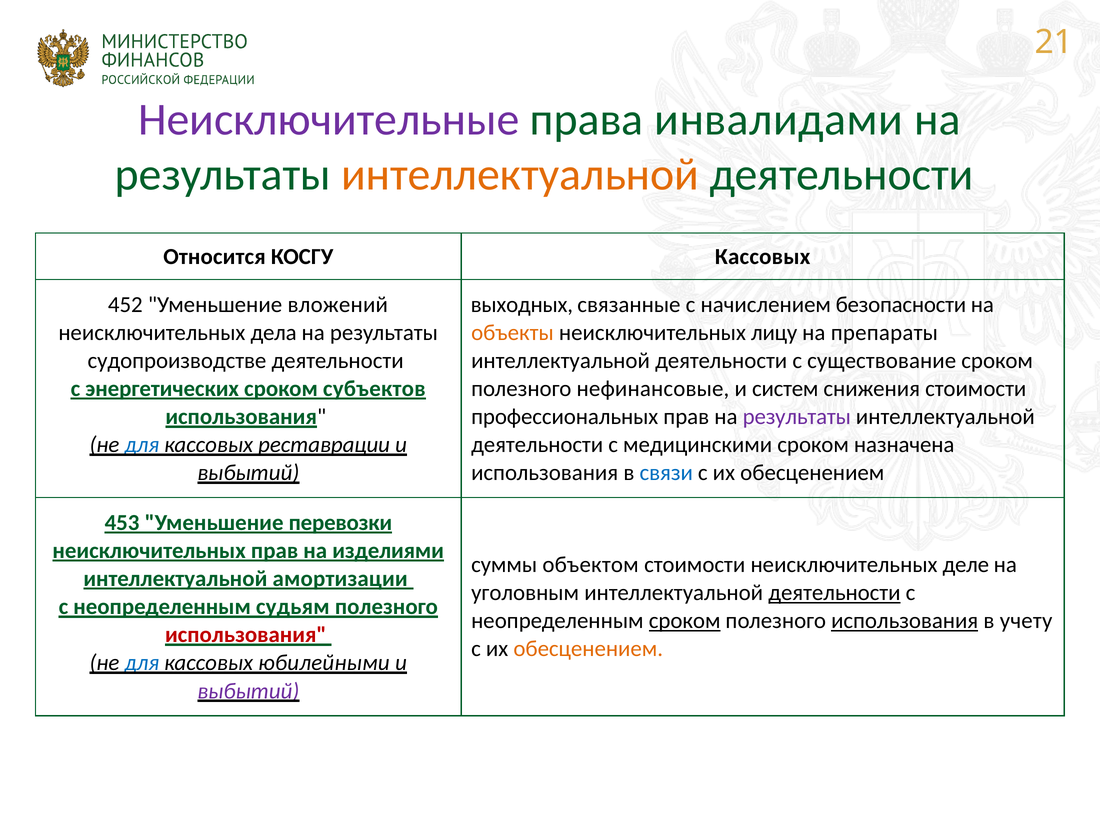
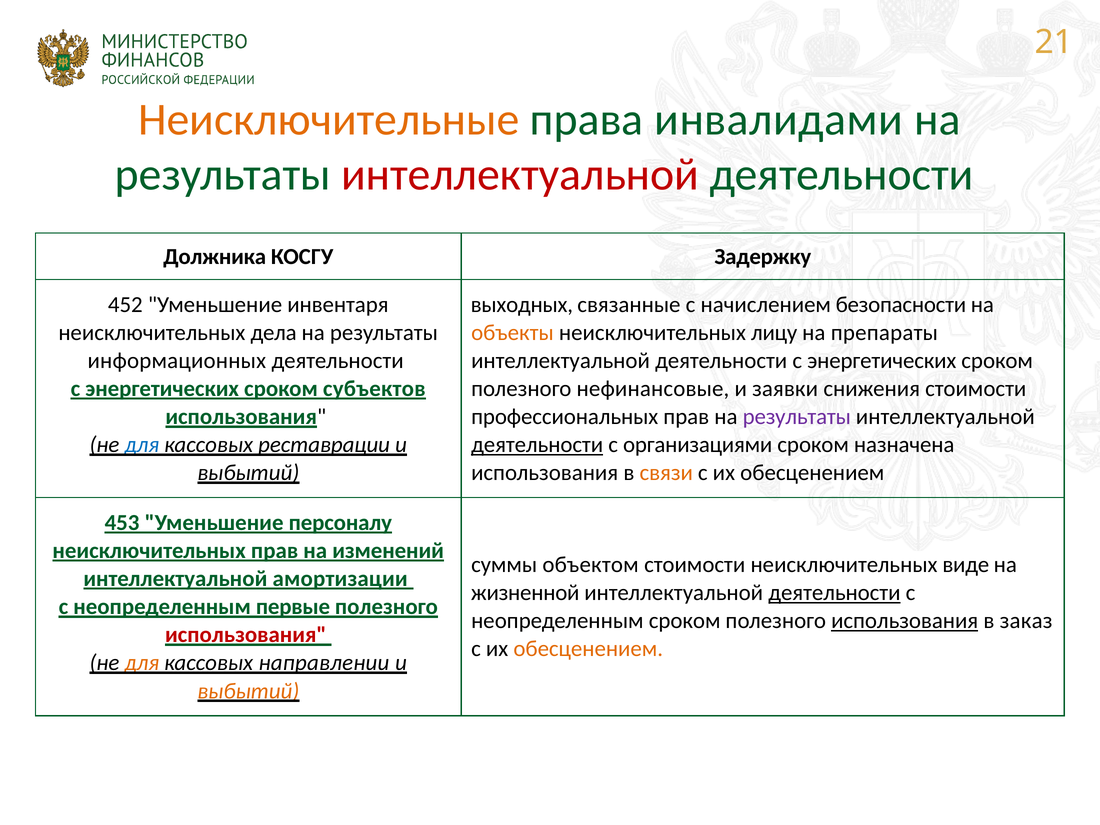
Неисключительные colour: purple -> orange (329, 120)
интеллектуальной colour: orange -> red (520, 175)
Относится: Относится -> Должника (215, 256)
КОСГУ Кассовых: Кассовых -> Задержку (763, 256)
вложений: вложений -> инвентаря (338, 305)
судопроизводстве: судопроизводстве -> информационных (177, 361)
интеллектуальной деятельности с существование: существование -> энергетических (882, 361)
систем: систем -> заявки (785, 389)
деятельности underline: none -> present (537, 445)
медицинскими: медицинскими -> организациями (698, 445)
связи colour: blue -> orange (666, 473)
перевозки: перевозки -> персоналу (340, 523)
изделиями: изделиями -> изменений (388, 551)
деле: деле -> виде (966, 565)
уголовным: уголовным -> жизненной (525, 593)
судьям: судьям -> первые (293, 607)
сроком underline: present -> none (685, 621)
учету: учету -> заказ (1026, 621)
для colour: blue -> orange (142, 663)
юбилейными: юбилейными -> направлении (324, 663)
выбытий colour: purple -> orange (248, 691)
